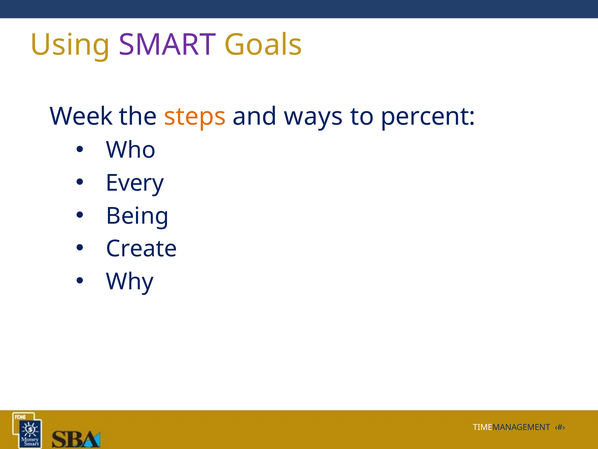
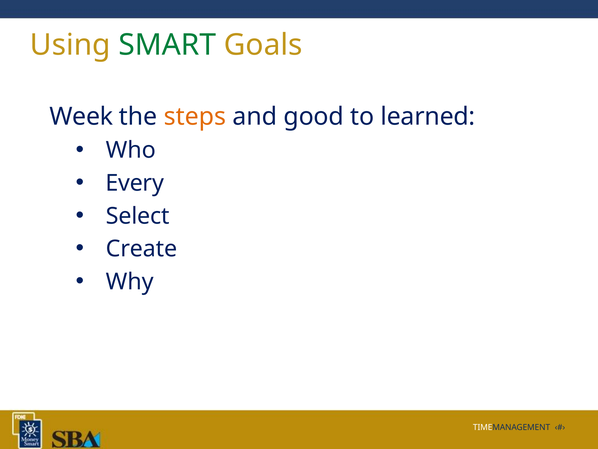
SMART colour: purple -> green (167, 45)
ways: ways -> good (314, 116)
percent: percent -> learned (428, 116)
Being: Being -> Select (138, 216)
